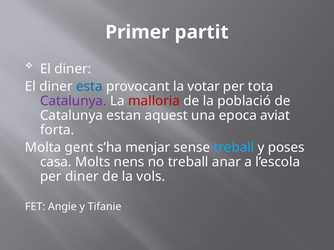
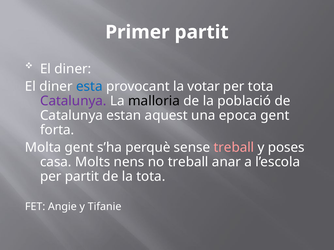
malloria colour: red -> black (154, 101)
epoca aviat: aviat -> gent (275, 116)
menjar: menjar -> perquè (148, 148)
treball colour: light blue -> pink (234, 148)
per diner: diner -> partit (82, 177)
la vols: vols -> tota (151, 177)
